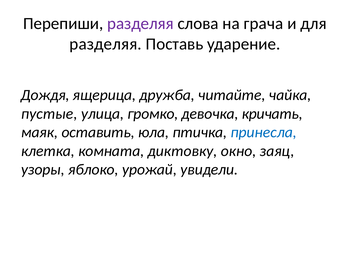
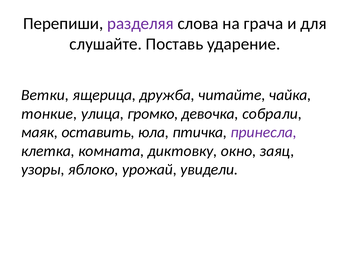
разделяя: разделяя -> слушайте (106, 44)
Дождя: Дождя -> Ветки (45, 95)
пустые: пустые -> тонкие (49, 114)
кричать: кричать -> собрали (272, 114)
принесла colour: blue -> purple (264, 133)
